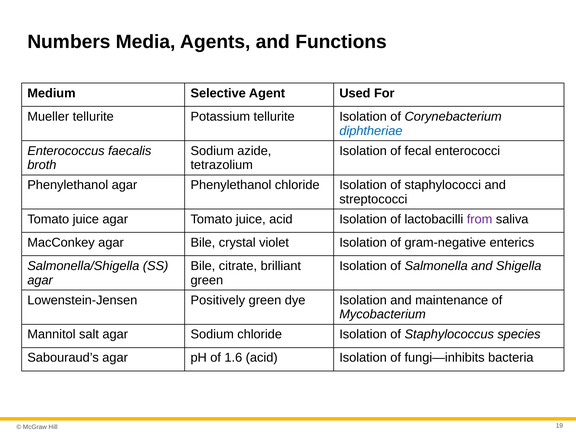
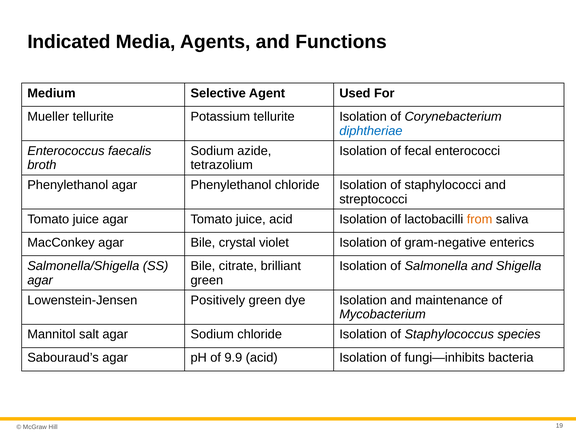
Numbers: Numbers -> Indicated (69, 42)
from colour: purple -> orange (480, 219)
1.6: 1.6 -> 9.9 (233, 358)
